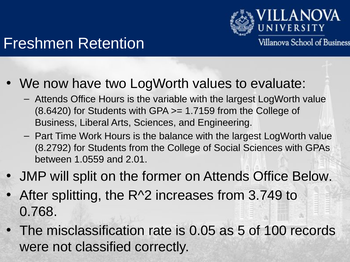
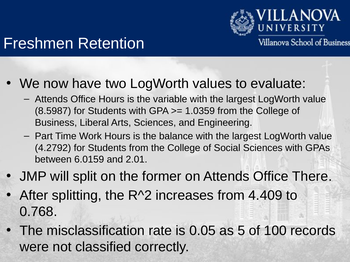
8.6420: 8.6420 -> 8.5987 (53, 111)
1.7159: 1.7159 -> 1.0359 (200, 111)
8.2792: 8.2792 -> 4.2792 (53, 148)
1.0559: 1.0559 -> 6.0159 (89, 160)
Below: Below -> There (312, 177)
3.749: 3.749 -> 4.409 (265, 196)
